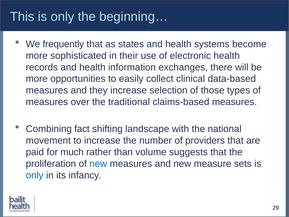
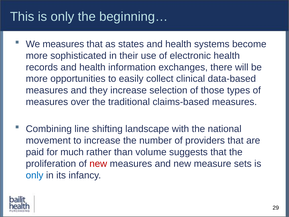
We frequently: frequently -> measures (63, 44)
fact: fact -> line (82, 129)
new colour: blue -> red (98, 163)
